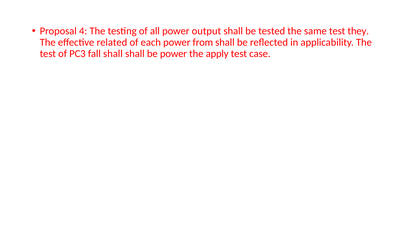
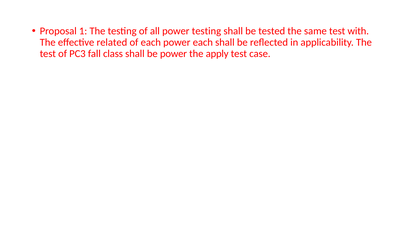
4: 4 -> 1 (83, 31)
power output: output -> testing (206, 31)
they: they -> with (358, 31)
power from: from -> each (203, 42)
fall shall: shall -> class (113, 54)
